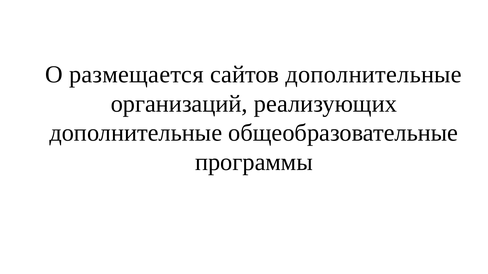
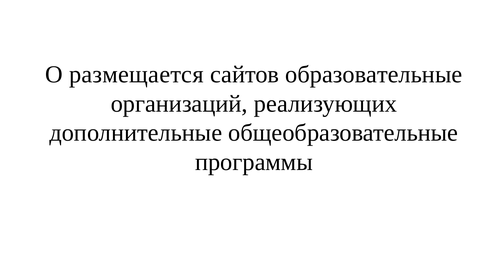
сайтов дополнительные: дополнительные -> образовательные (374, 75)
